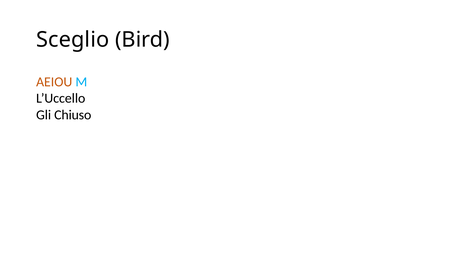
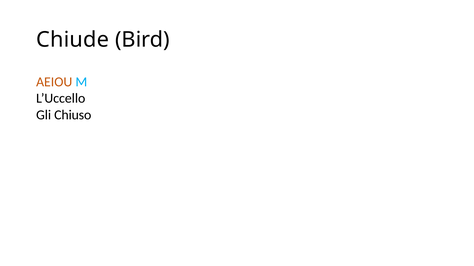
Sceglio: Sceglio -> Chiude (73, 40)
